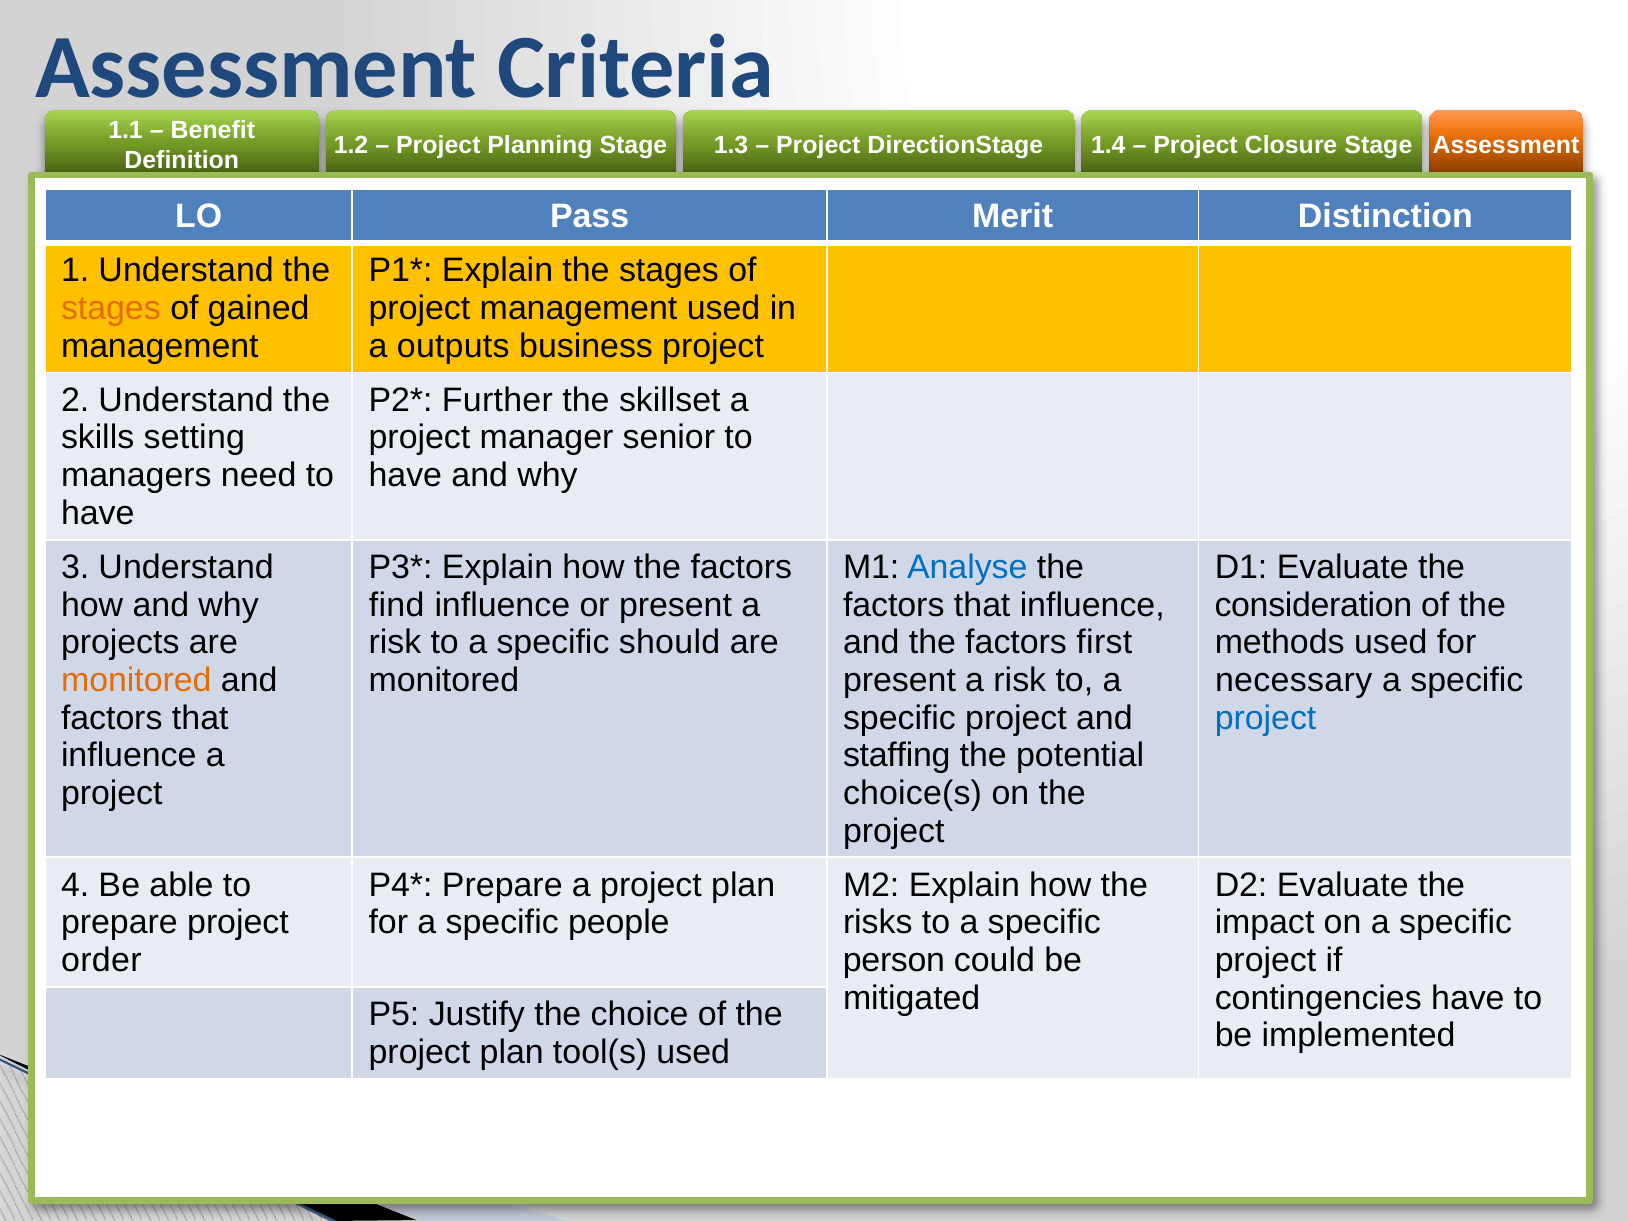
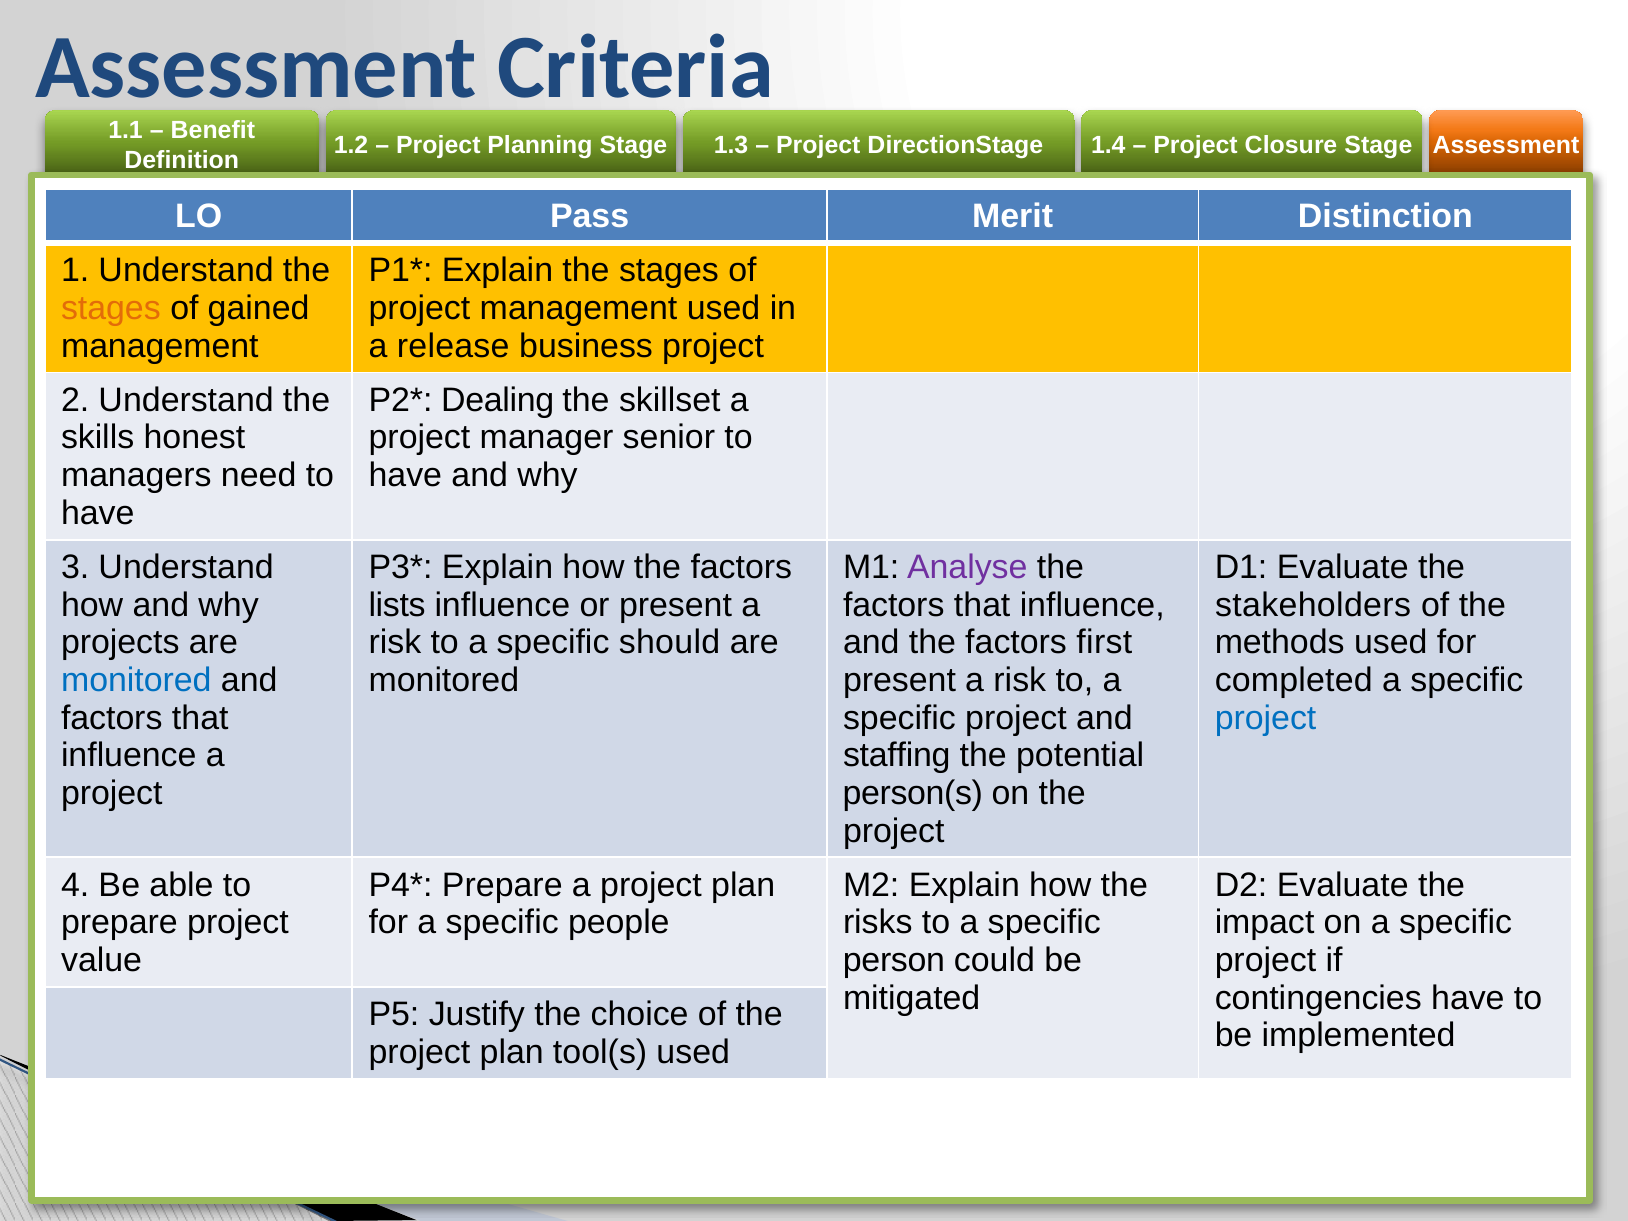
outputs: outputs -> release (453, 346)
Further: Further -> Dealing (498, 400)
setting: setting -> honest (194, 438)
Analyse colour: blue -> purple (967, 567)
find: find -> lists (397, 605)
consideration: consideration -> stakeholders (1313, 605)
monitored colour: orange -> blue (136, 680)
necessary: necessary -> completed (1294, 680)
choice(s: choice(s -> person(s (913, 793)
order: order -> value (102, 960)
